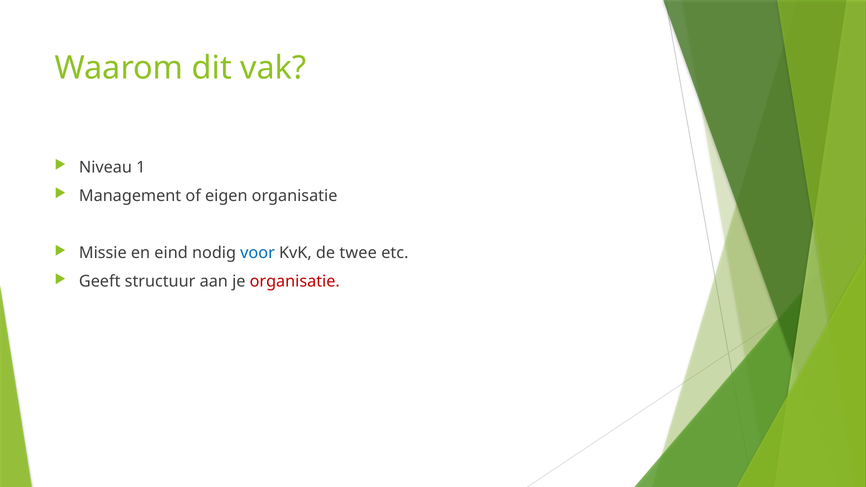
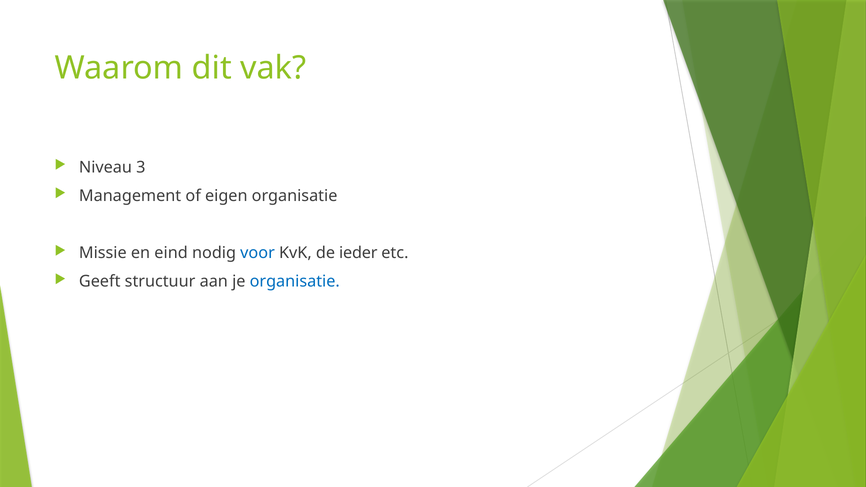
1: 1 -> 3 (141, 168)
twee: twee -> ieder (358, 253)
organisatie colour: red -> blue (295, 282)
